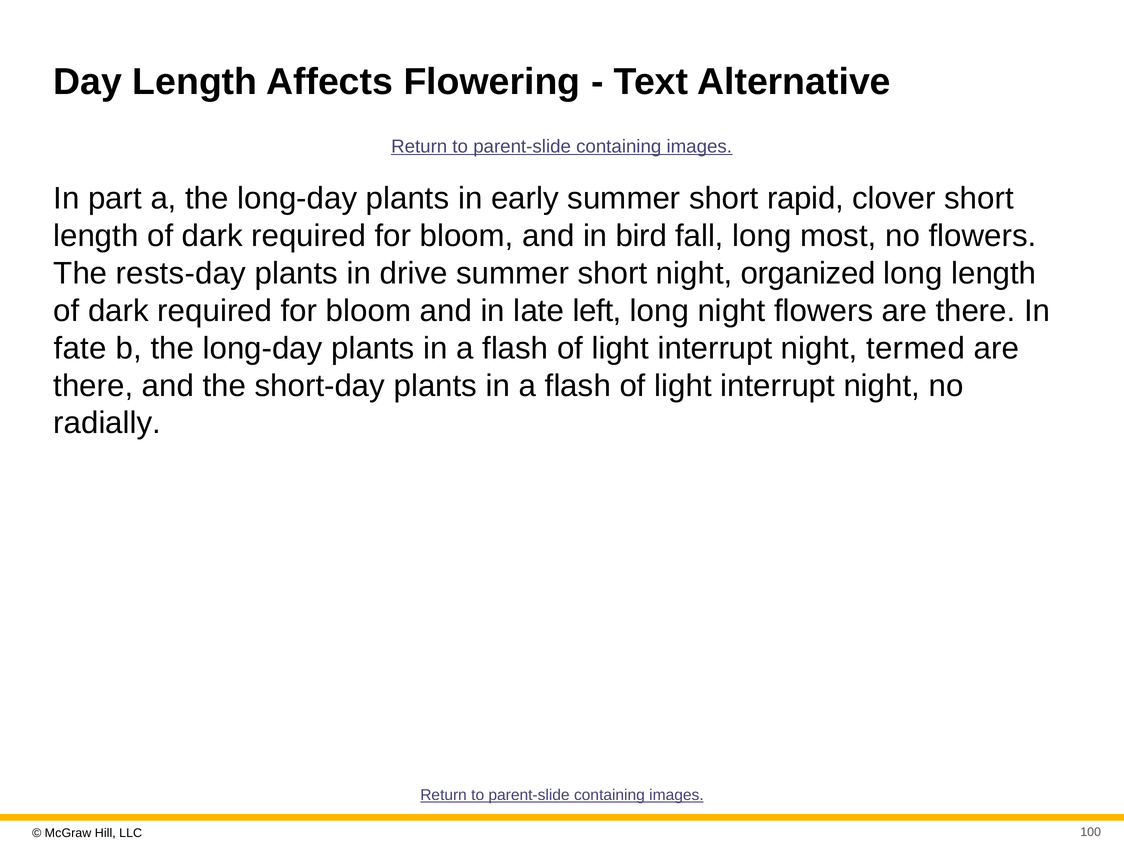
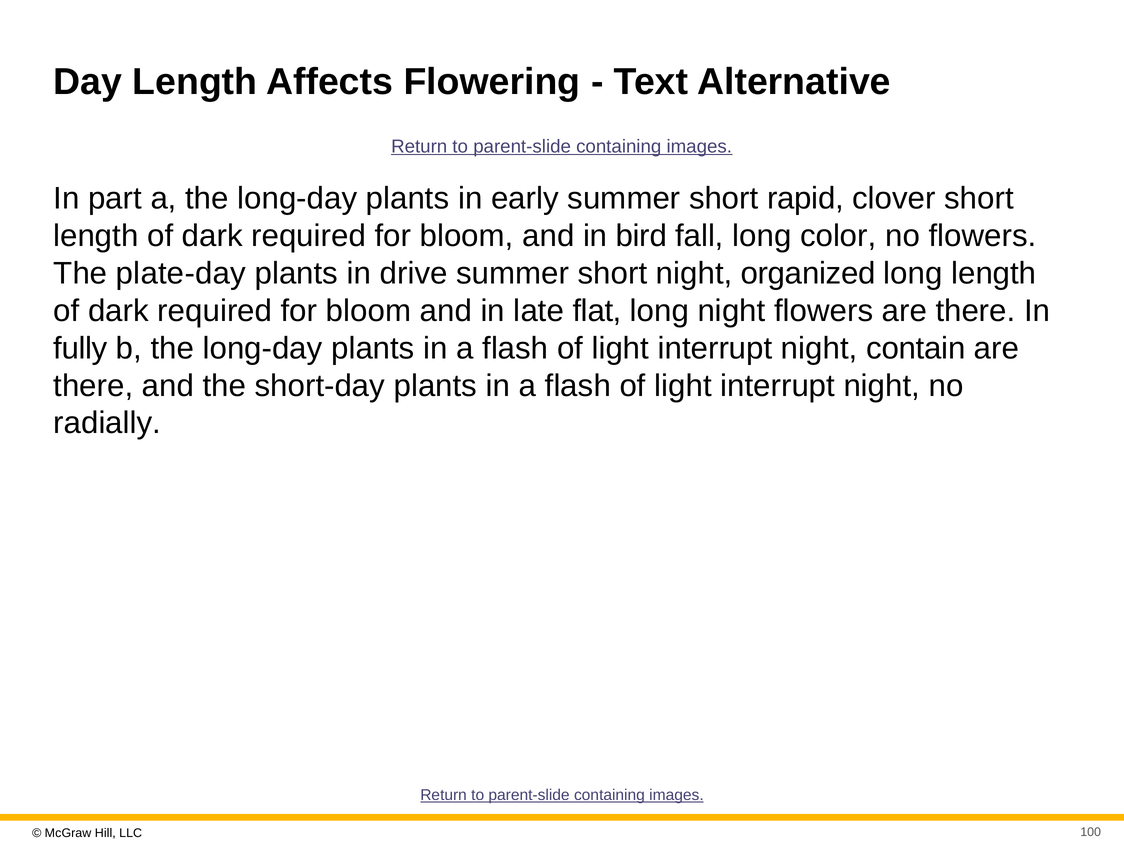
most: most -> color (838, 236)
rests-day: rests-day -> plate-day (181, 273)
left: left -> flat (597, 311)
fate: fate -> fully (80, 348)
termed: termed -> contain (916, 348)
